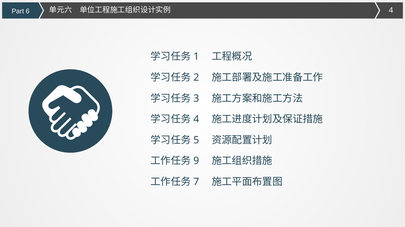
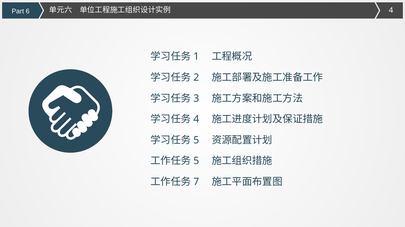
9: 9 -> 5 (196, 161)
